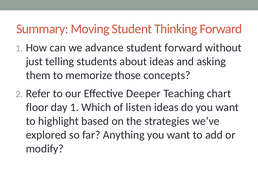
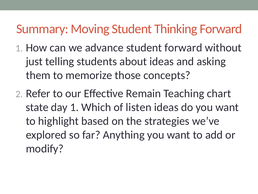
Deeper: Deeper -> Remain (143, 93)
floor: floor -> state (37, 107)
